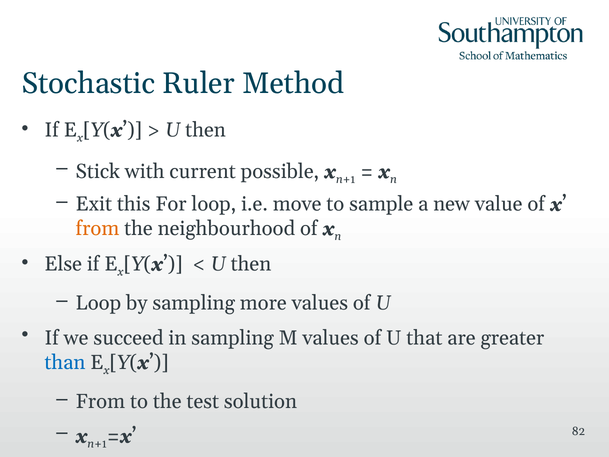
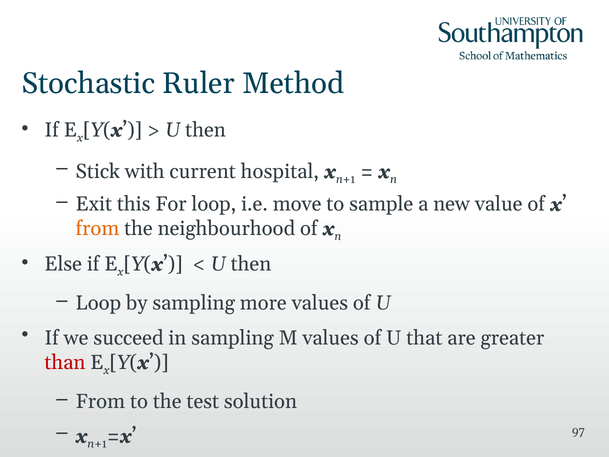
possible: possible -> hospital (280, 171)
than colour: blue -> red (65, 362)
82: 82 -> 97 (578, 431)
